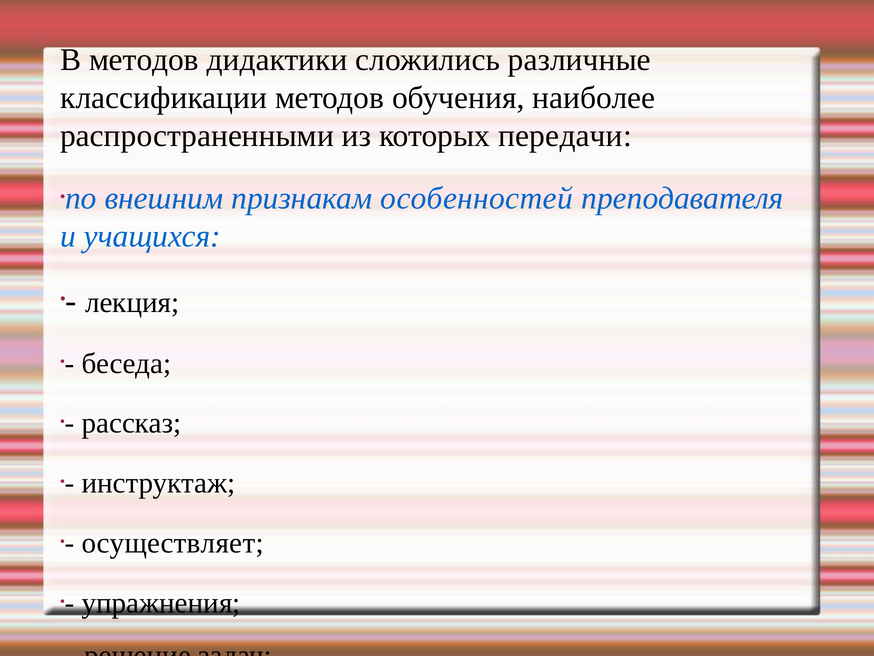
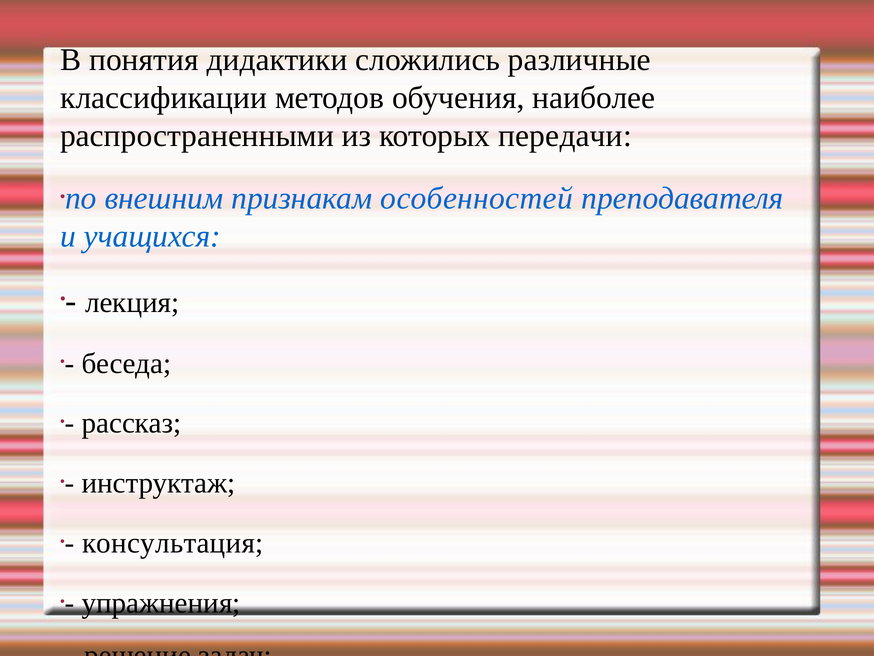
В методов: методов -> понятия (144, 60)
осуществляет: осуществляет -> консультация (173, 543)
